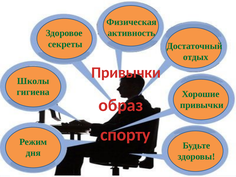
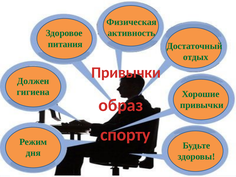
секреты: секреты -> питания (65, 44)
Школы: Школы -> Должен (33, 81)
